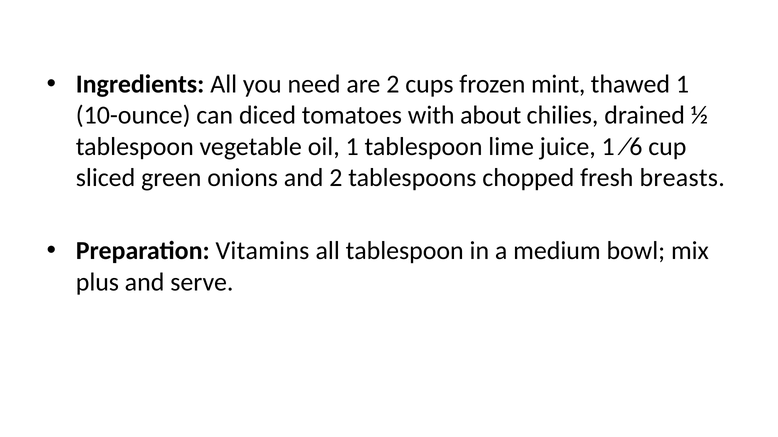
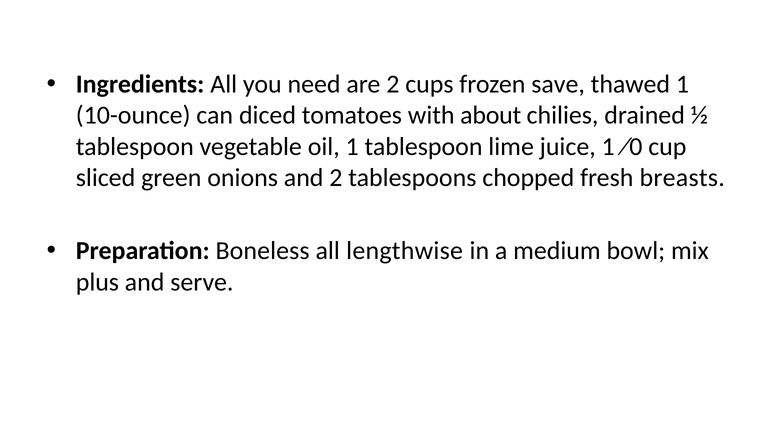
mint: mint -> save (558, 84)
⁄6: ⁄6 -> ⁄0 (632, 147)
Vitamins: Vitamins -> Boneless (263, 251)
all tablespoon: tablespoon -> lengthwise (405, 251)
